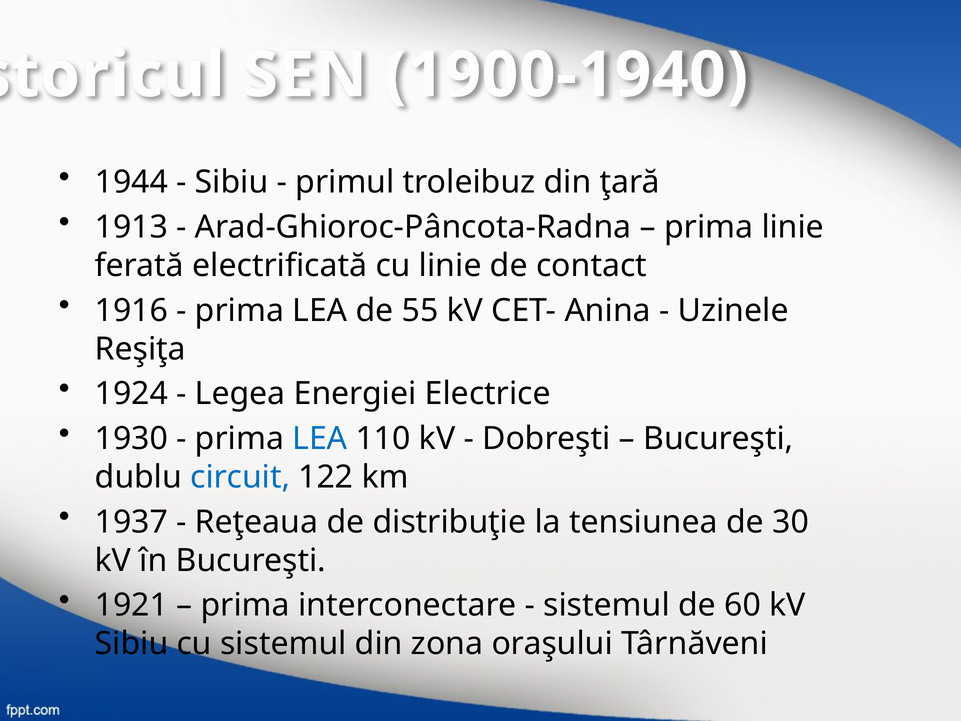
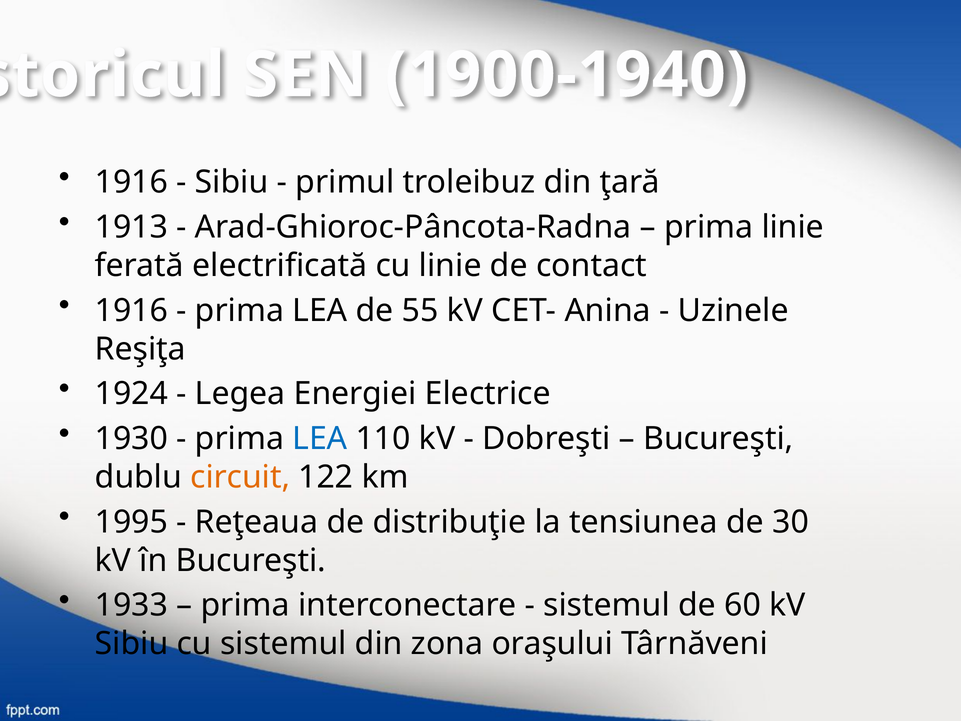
1944: 1944 -> 1916 (131, 182)
circuit colour: blue -> orange (240, 477)
1937: 1937 -> 1995 (131, 522)
1921: 1921 -> 1933 (131, 605)
